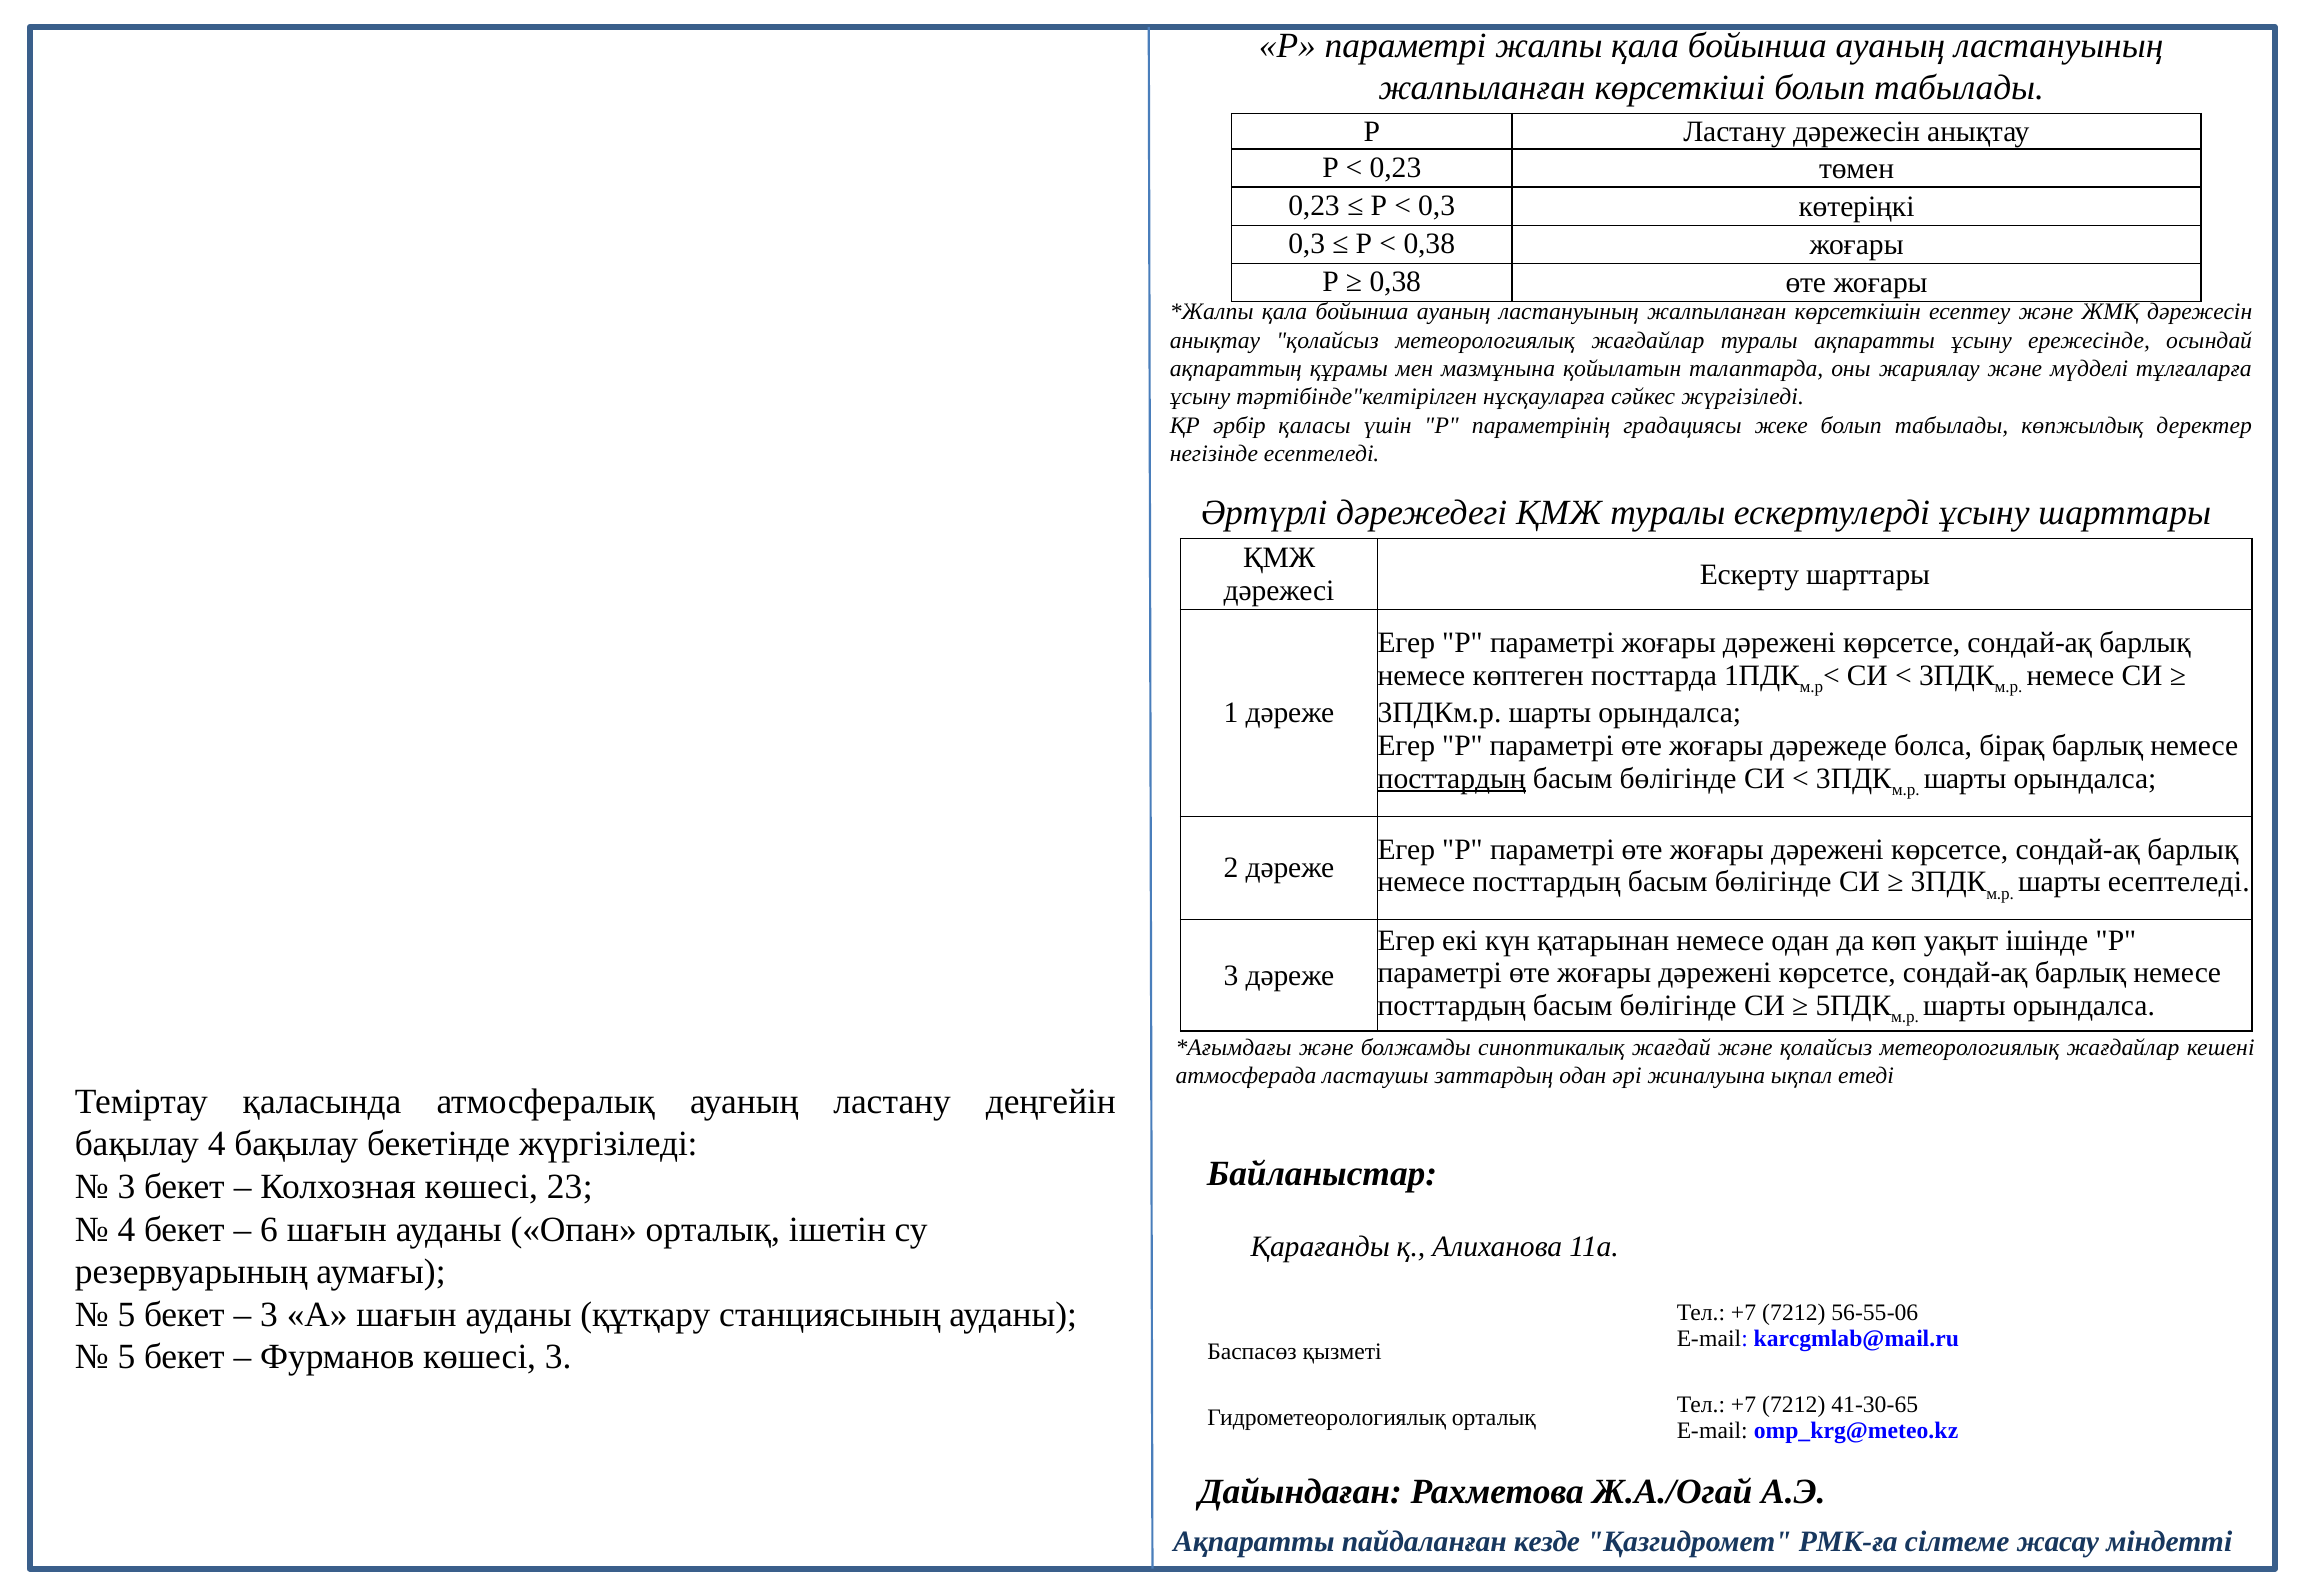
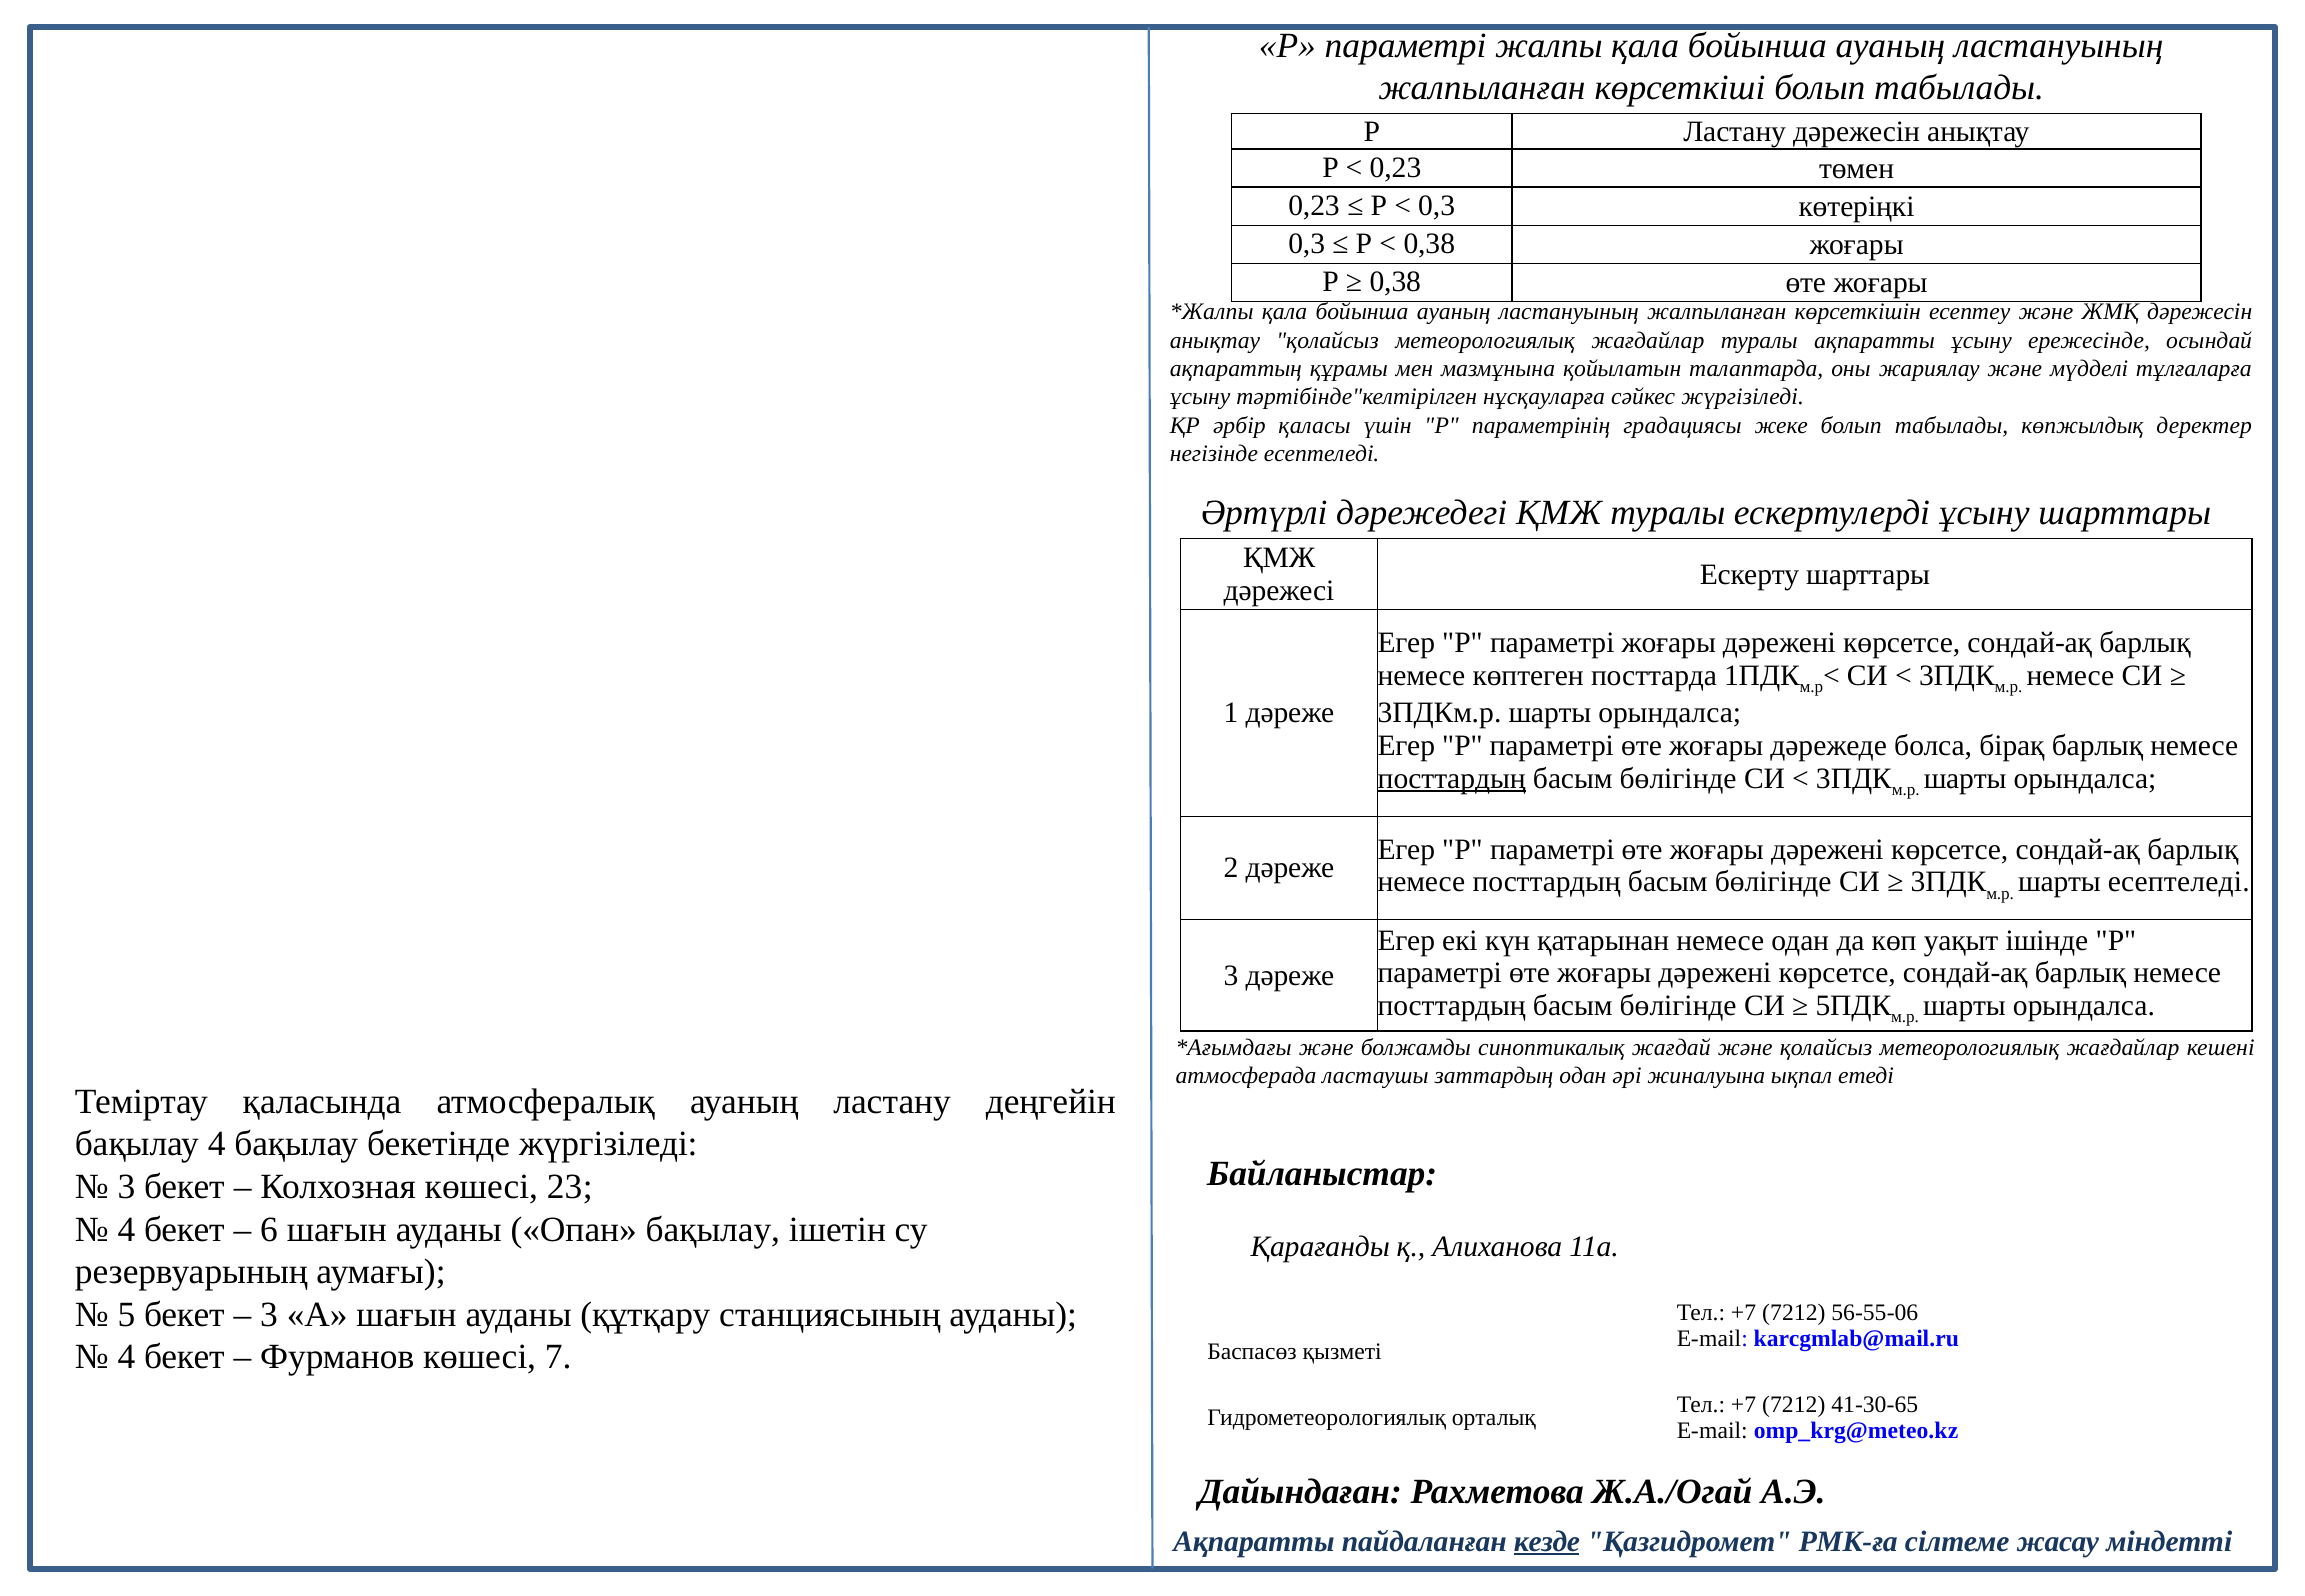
Опан орталық: орталық -> бақылау (713, 1229)
5: 5 -> 4 (126, 1357)
көшесі 3: 3 -> 7 (558, 1357)
кезде underline: none -> present (1547, 1541)
